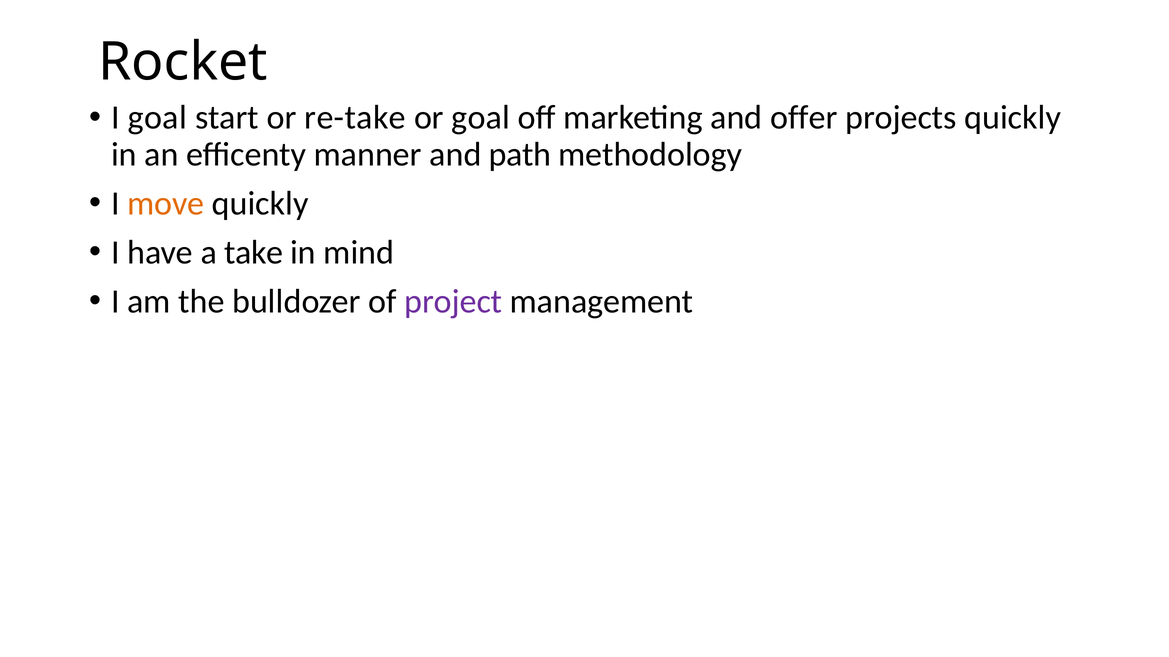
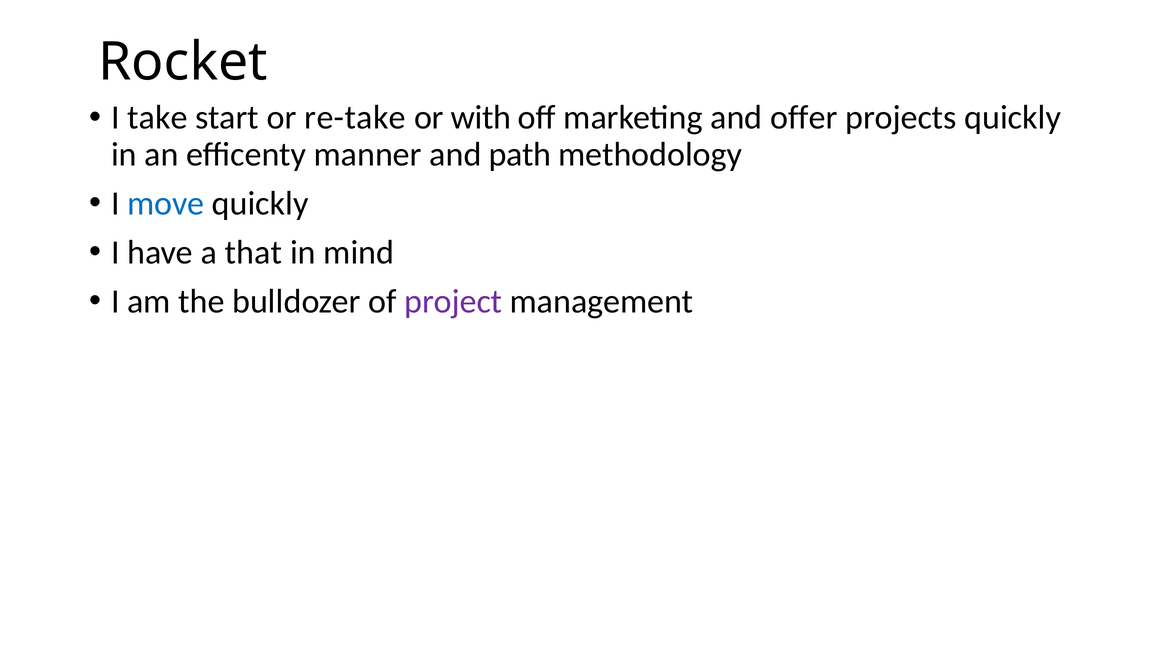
I goal: goal -> take (157, 118)
or goal: goal -> with (481, 118)
move colour: orange -> blue (166, 204)
take: take -> that (253, 253)
